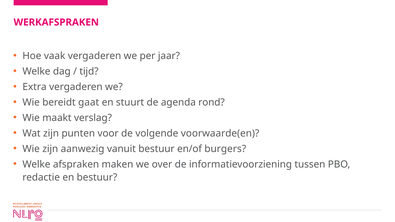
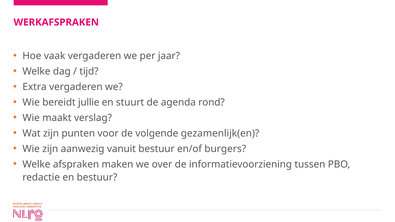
gaat: gaat -> jullie (89, 102)
voorwaarde(en: voorwaarde(en -> gezamenlijk(en (220, 133)
